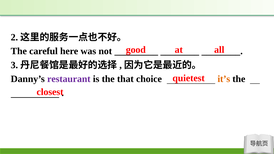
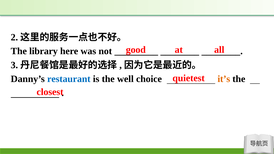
careful: careful -> library (43, 51)
restaurant colour: purple -> blue (69, 79)
that: that -> well (125, 79)
